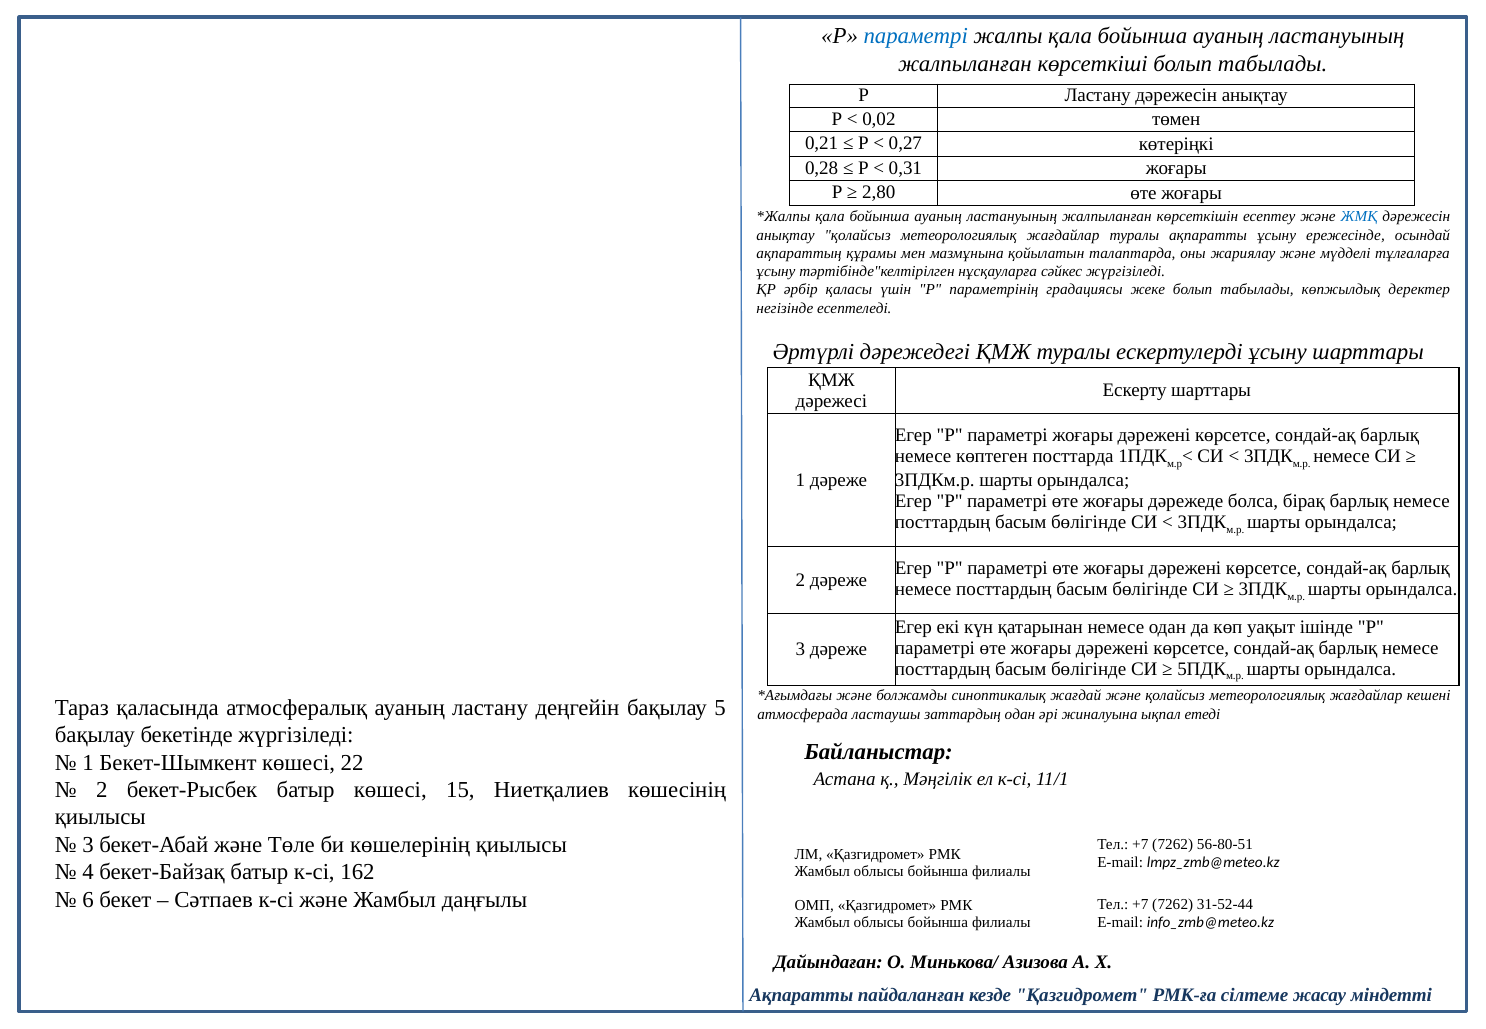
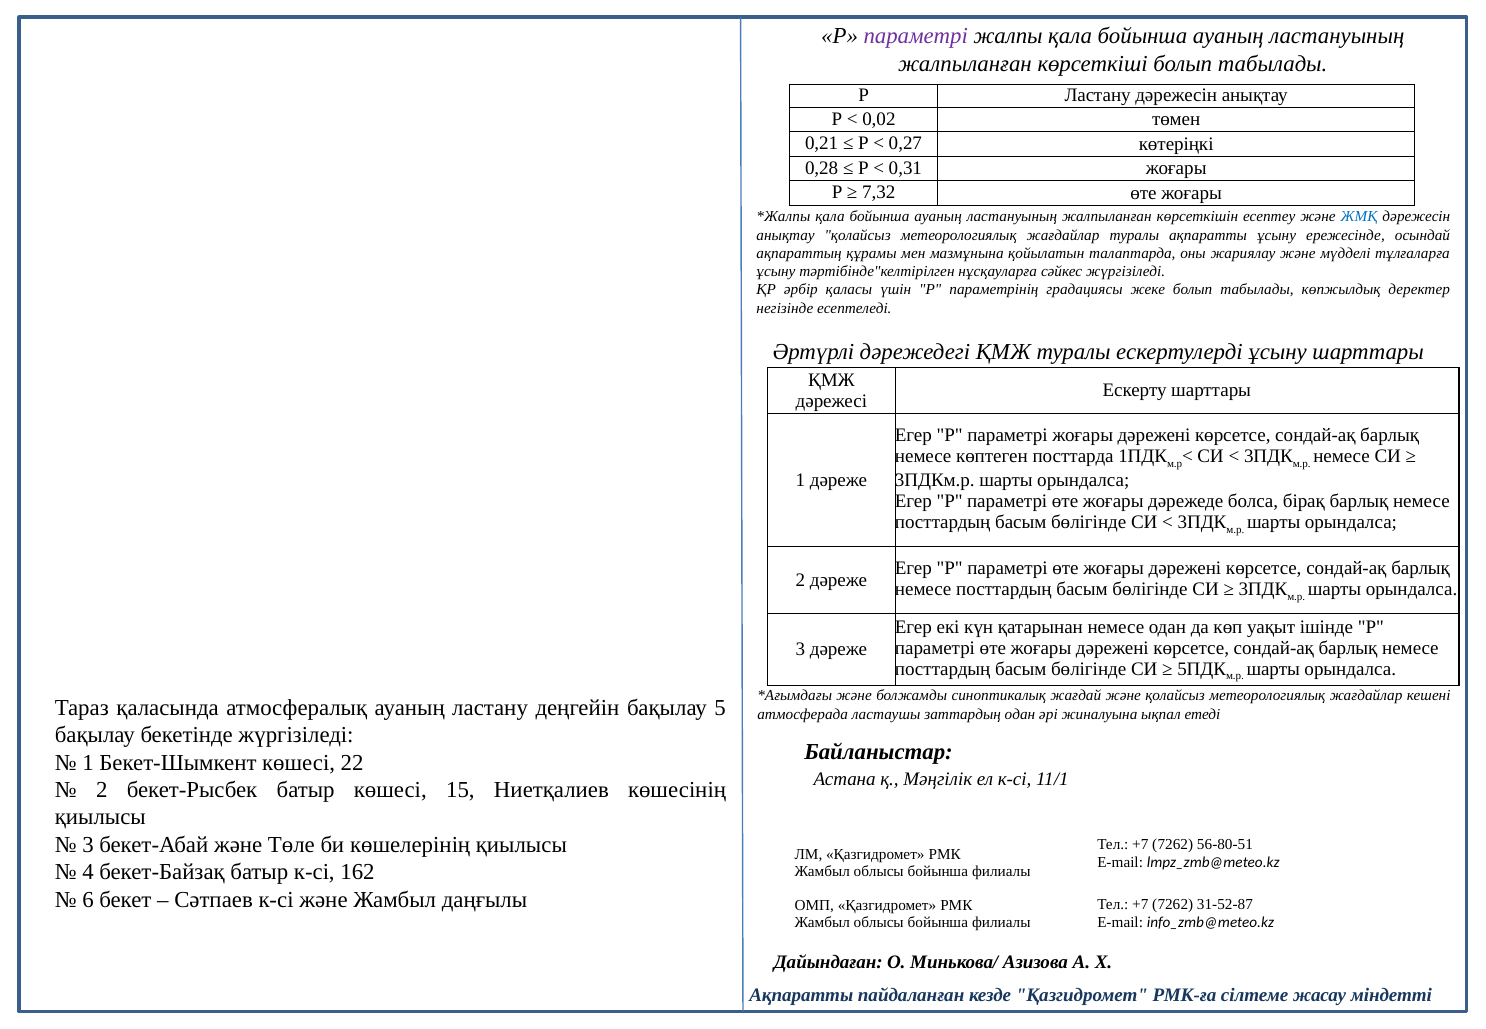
параметрі colour: blue -> purple (916, 36)
2,80: 2,80 -> 7,32 (879, 193)
31-52-44: 31-52-44 -> 31-52-87 (1225, 904)
